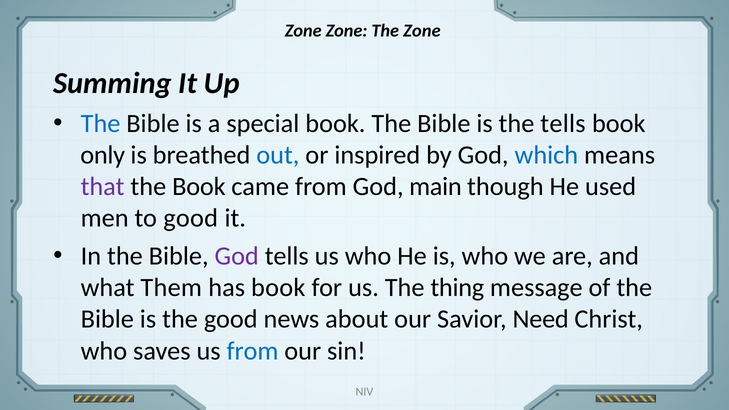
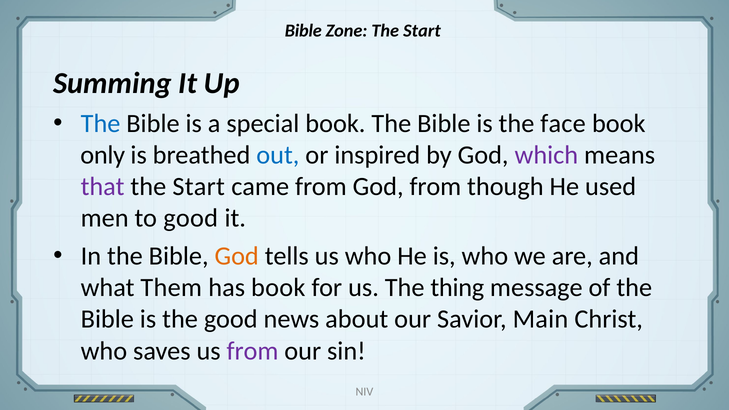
Zone: Zone -> Bible (303, 31)
Zone The Zone: Zone -> Start (422, 31)
the tells: tells -> face (563, 123)
which colour: blue -> purple (546, 155)
Book: Book -> Start (199, 187)
God main: main -> from (435, 187)
God colour: purple -> orange (237, 256)
Need: Need -> Main (540, 319)
from colour: blue -> purple (252, 351)
